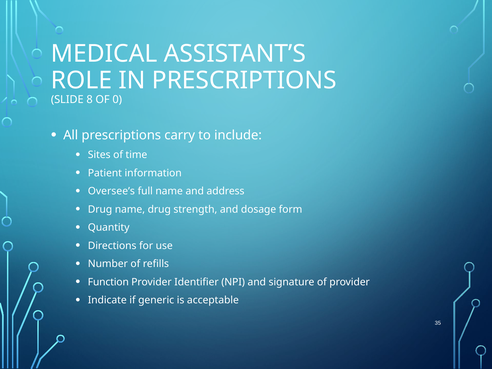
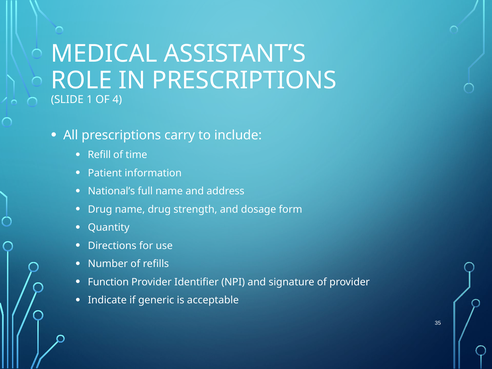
8: 8 -> 1 (90, 100)
0: 0 -> 4 (117, 100)
Sites: Sites -> Refill (99, 155)
Oversee’s: Oversee’s -> National’s (111, 191)
